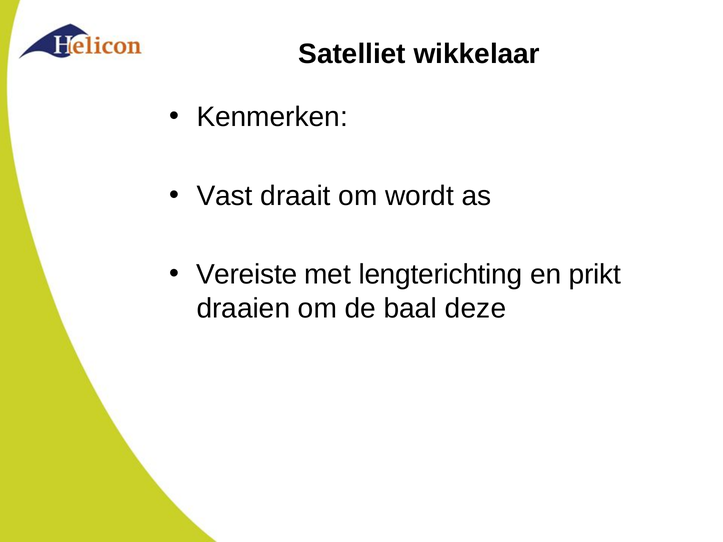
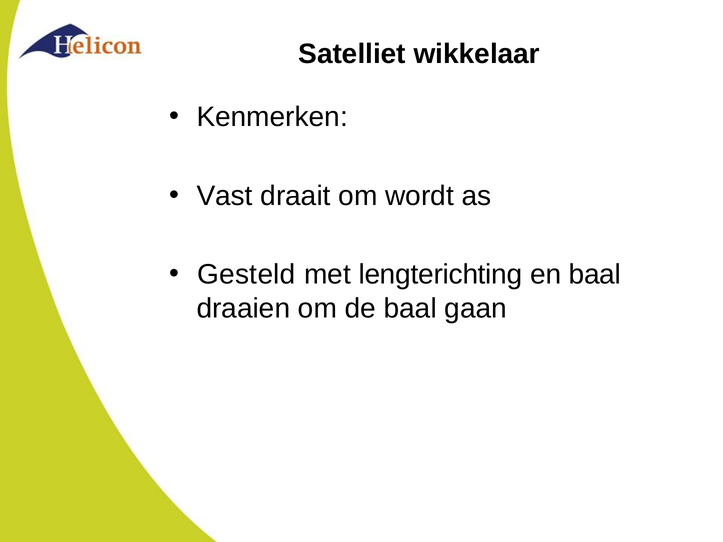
Vereiste: Vereiste -> Gesteld (246, 275)
en prikt: prikt -> baal (595, 275)
deze: deze -> gaan (476, 308)
